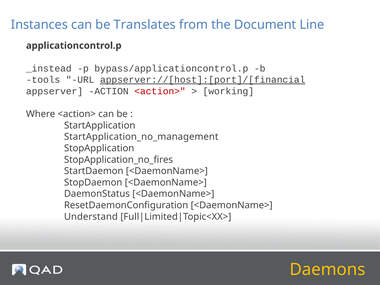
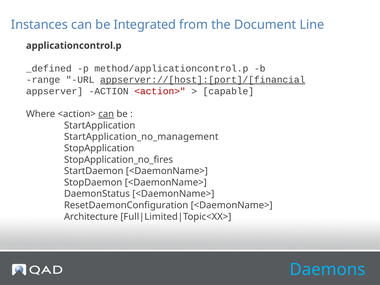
Translates: Translates -> Integrated (145, 25)
_instead: _instead -> _defined (49, 68)
bypass/applicationcontrol.p: bypass/applicationcontrol.p -> method/applicationcontrol.p (171, 68)
tools: tools -> range (43, 80)
working: working -> capable (228, 91)
can underline: none -> present (106, 114)
Understand: Understand -> Architecture (91, 217)
Daemons colour: yellow -> light blue (327, 269)
